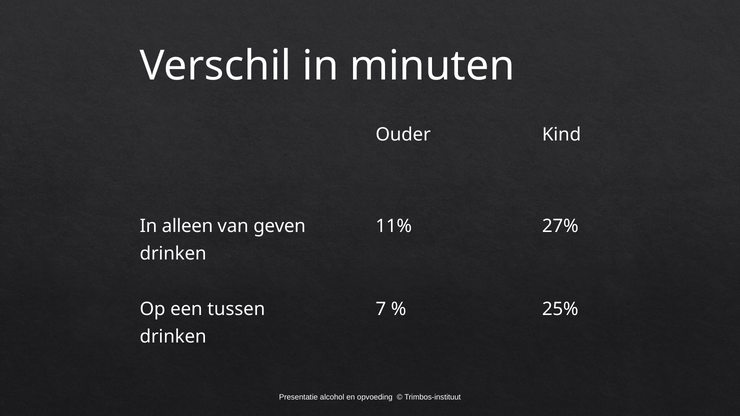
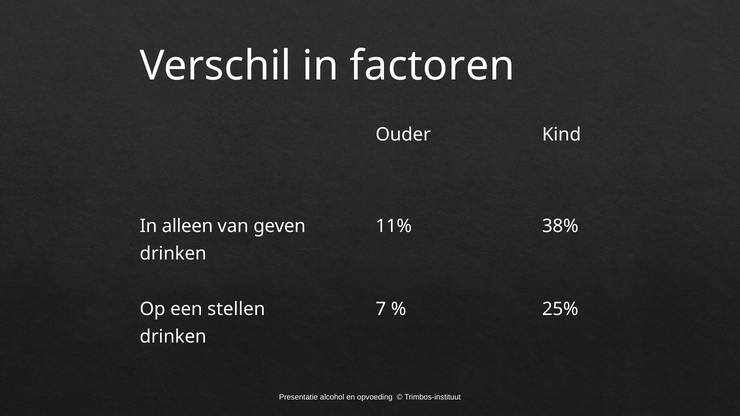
minuten: minuten -> factoren (432, 66)
27%: 27% -> 38% (560, 226)
tussen: tussen -> stellen (236, 309)
